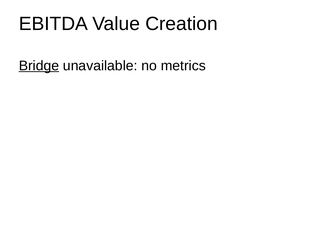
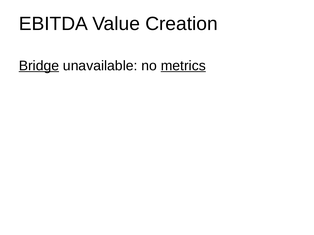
metrics underline: none -> present (183, 66)
